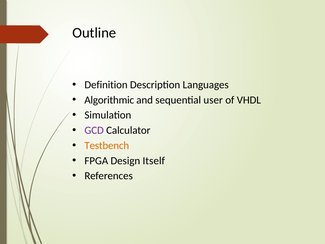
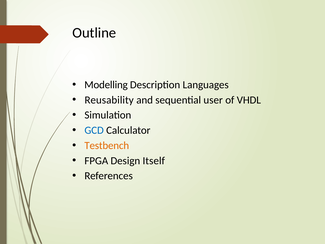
Definition: Definition -> Modelling (106, 85)
Algorithmic: Algorithmic -> Reusability (109, 100)
GCD colour: purple -> blue (94, 130)
